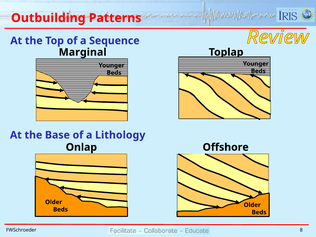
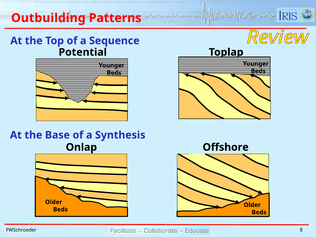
Marginal: Marginal -> Potential (83, 52)
Lithology: Lithology -> Synthesis (120, 135)
